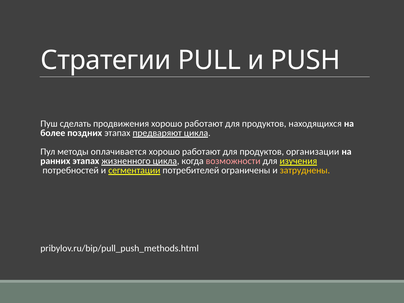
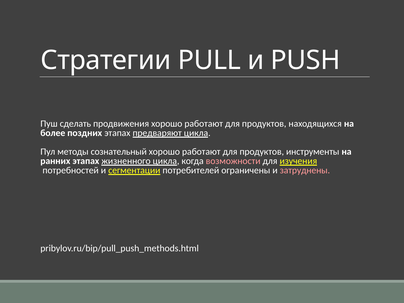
оплачивается: оплачивается -> сознательный (119, 152)
организации: организации -> инструменты (313, 152)
затруднены colour: yellow -> pink (305, 170)
